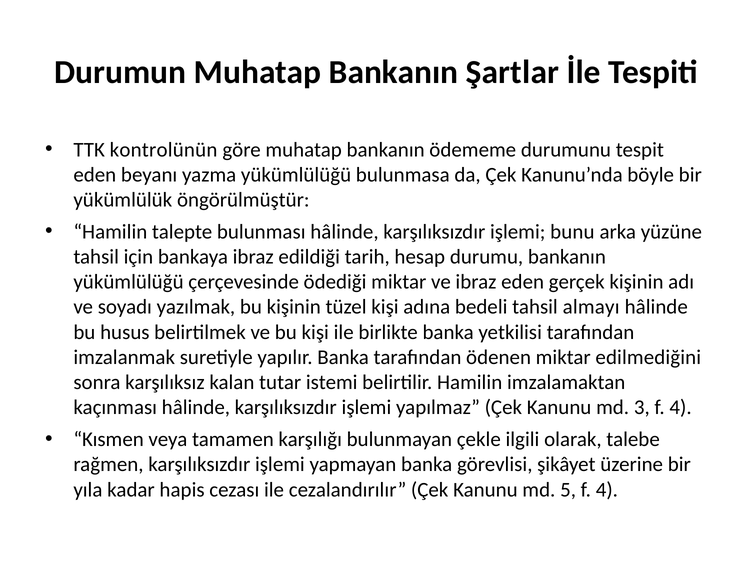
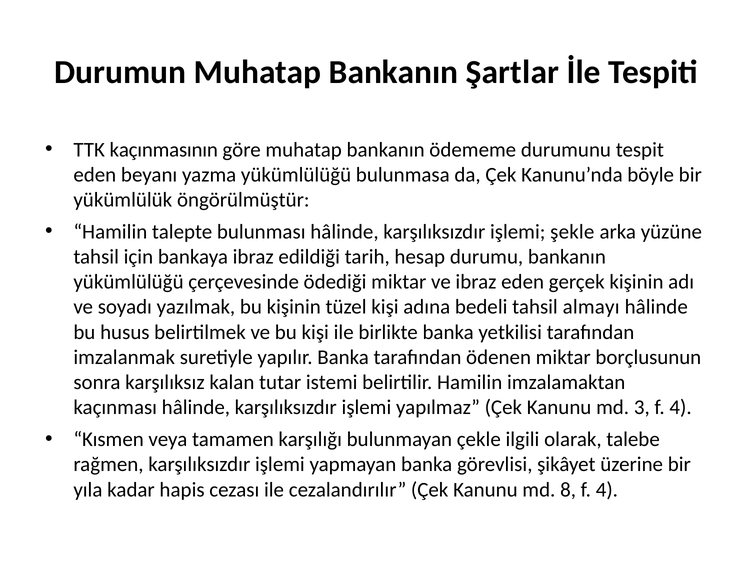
kontrolünün: kontrolünün -> kaçınmasının (164, 150)
bunu: bunu -> şekle (572, 232)
edilmediğini: edilmediğini -> borçlusunun (648, 357)
5: 5 -> 8 (568, 489)
